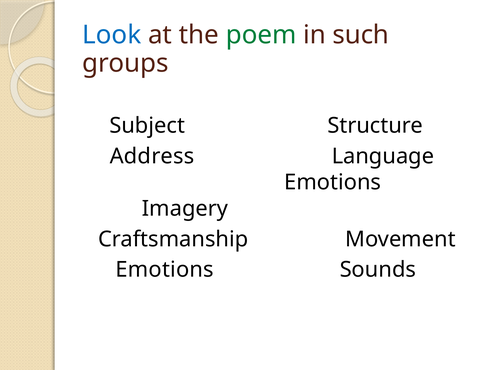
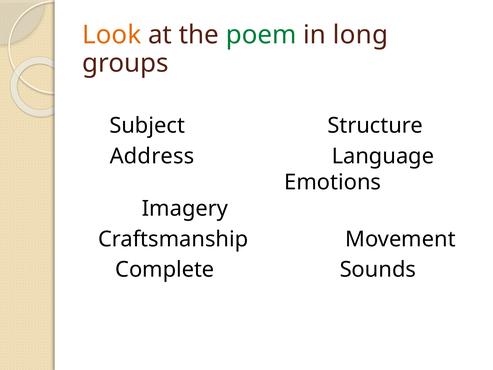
Look colour: blue -> orange (112, 35)
such: such -> long (361, 35)
Emotions: Emotions -> Complete (165, 269)
